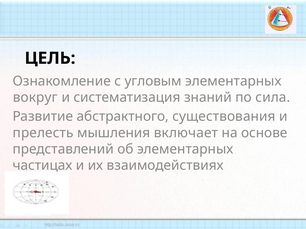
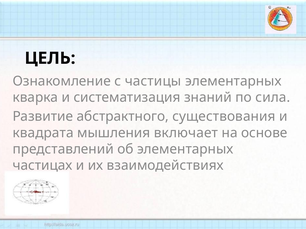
угловым: угловым -> частицы (153, 81)
вокруг: вокруг -> кварка (35, 98)
прелесть: прелесть -> квадрата (43, 133)
